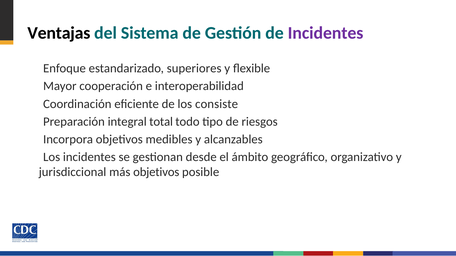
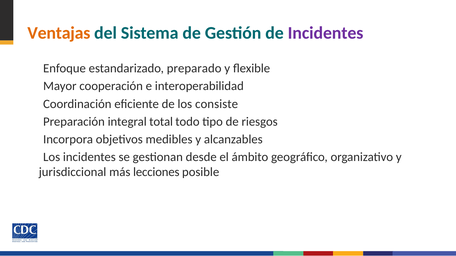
Ventajas colour: black -> orange (59, 33)
superiores: superiores -> preparado (194, 69)
más objetivos: objetivos -> lecciones (156, 172)
